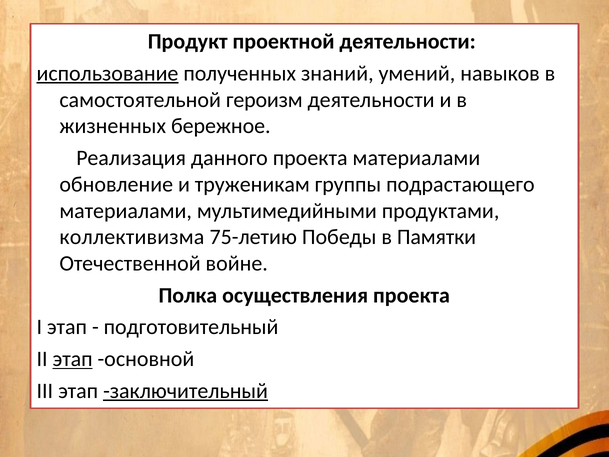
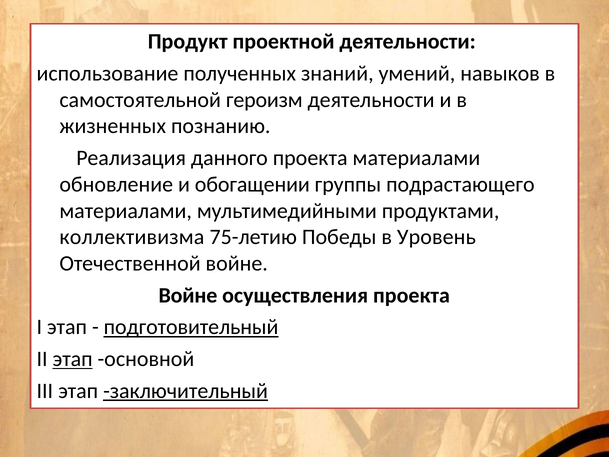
использование underline: present -> none (107, 73)
бережное: бережное -> познанию (221, 126)
труженикам: труженикам -> обогащении (252, 184)
Памятки: Памятки -> Уровень (436, 237)
Полка: Полка -> Войне (188, 295)
подготовительный underline: none -> present (191, 327)
